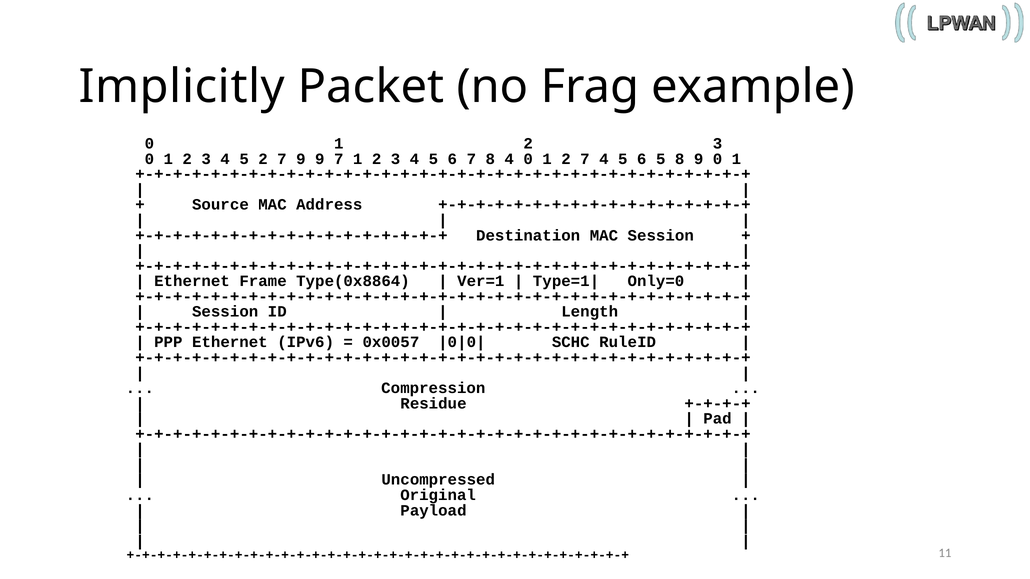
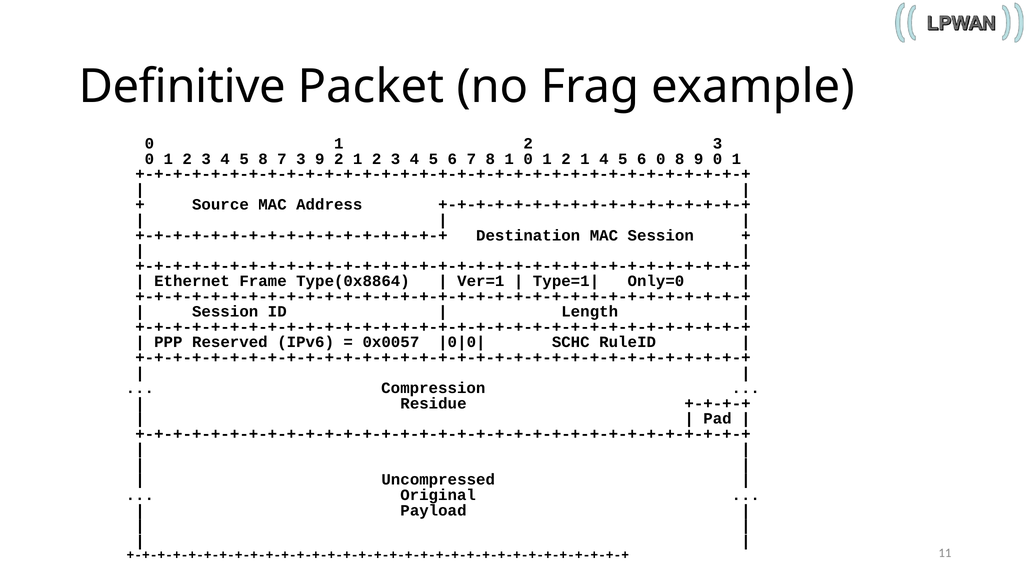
Implicitly: Implicitly -> Definitive (182, 87)
5 2: 2 -> 8 (263, 159)
7 9: 9 -> 3 (301, 159)
9 7: 7 -> 2 (339, 159)
8 4: 4 -> 1 (509, 159)
1 2 7: 7 -> 1 (585, 159)
6 5: 5 -> 0 (661, 159)
PPP Ethernet: Ethernet -> Reserved (230, 343)
